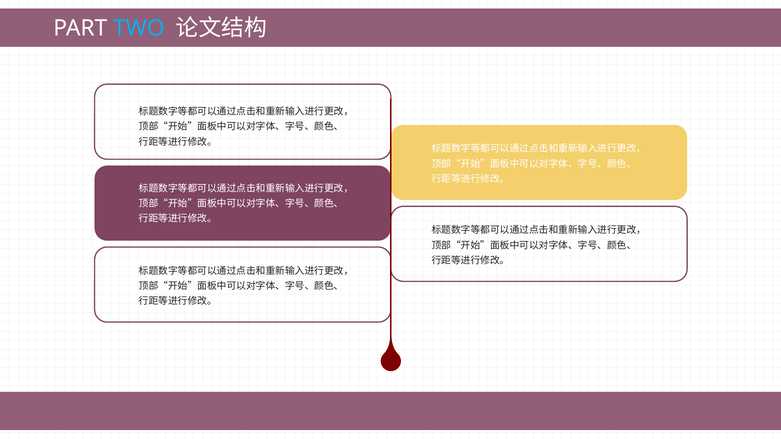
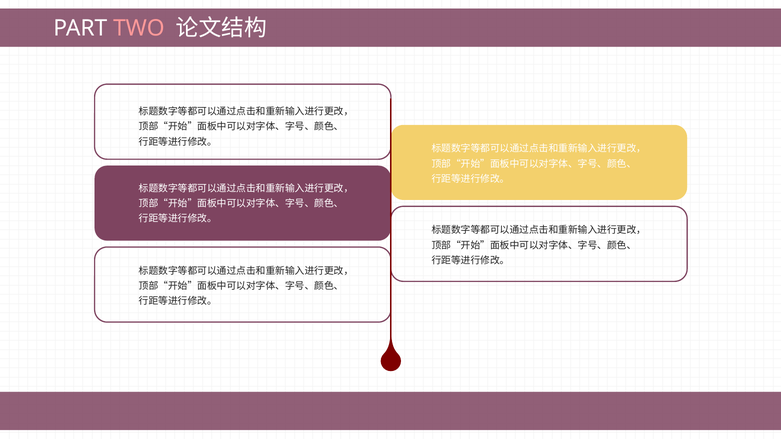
TWO colour: light blue -> pink (139, 28)
